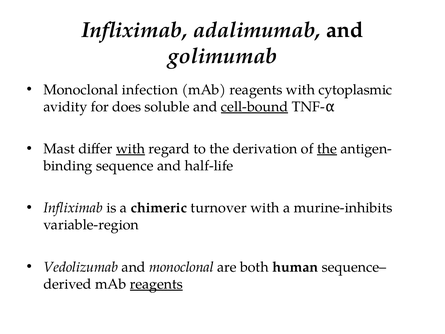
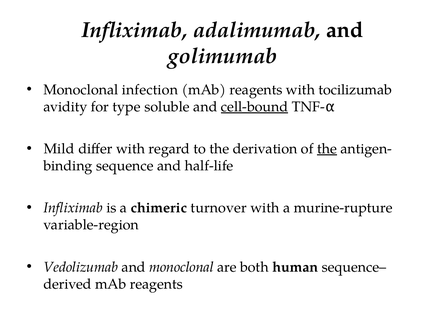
cytoplasmic: cytoplasmic -> tocilizumab (355, 90)
does: does -> type (127, 107)
Mast: Mast -> Mild (59, 149)
with underline: present -> none (131, 149)
murine-inhibits: murine-inhibits -> murine-rupture (343, 208)
reagents underline: present -> none (156, 284)
